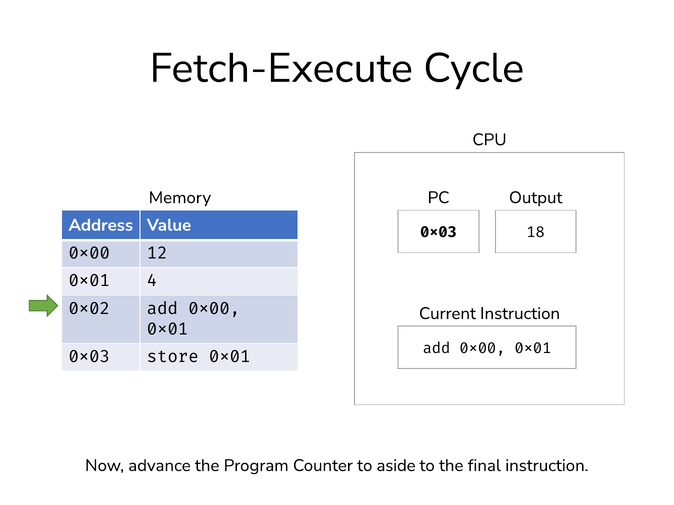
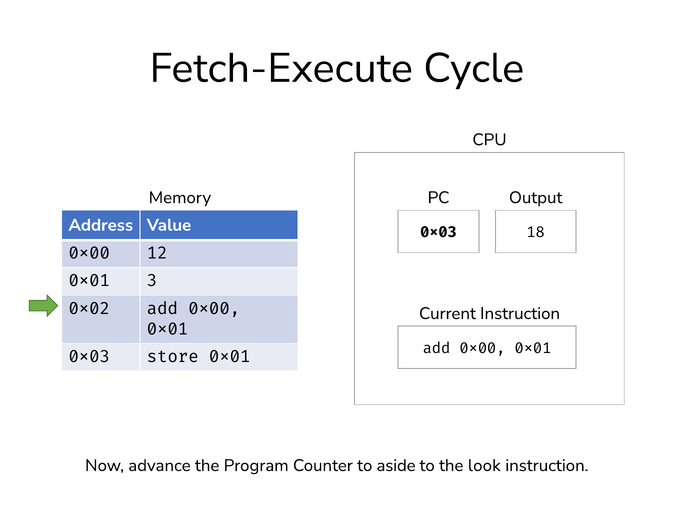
4: 4 -> 3 (152, 281)
final: final -> look (484, 466)
